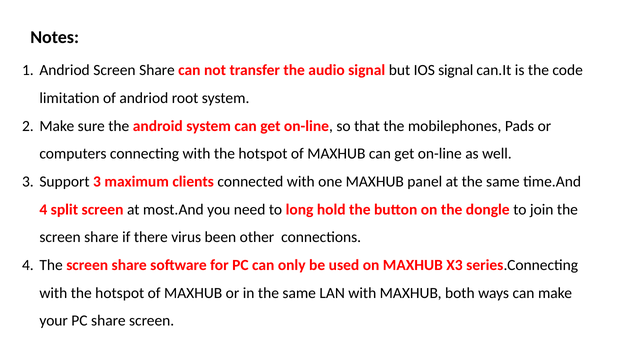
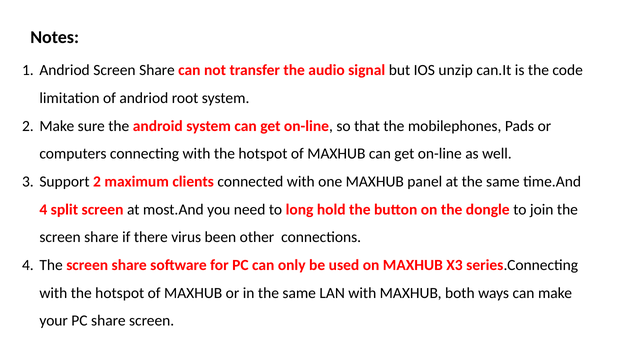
IOS signal: signal -> unzip (456, 70)
Support 3: 3 -> 2 (97, 182)
